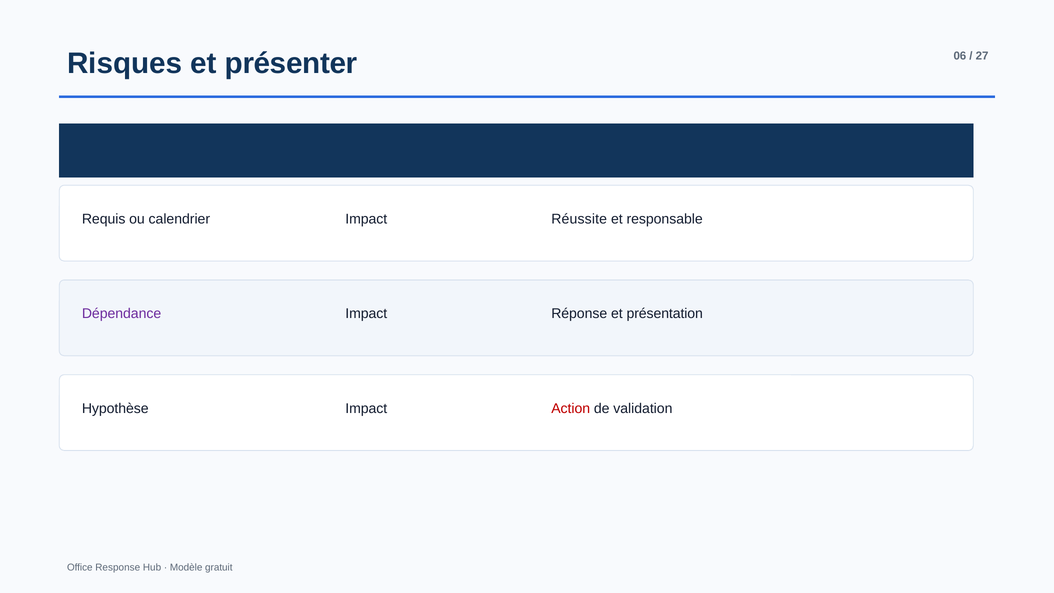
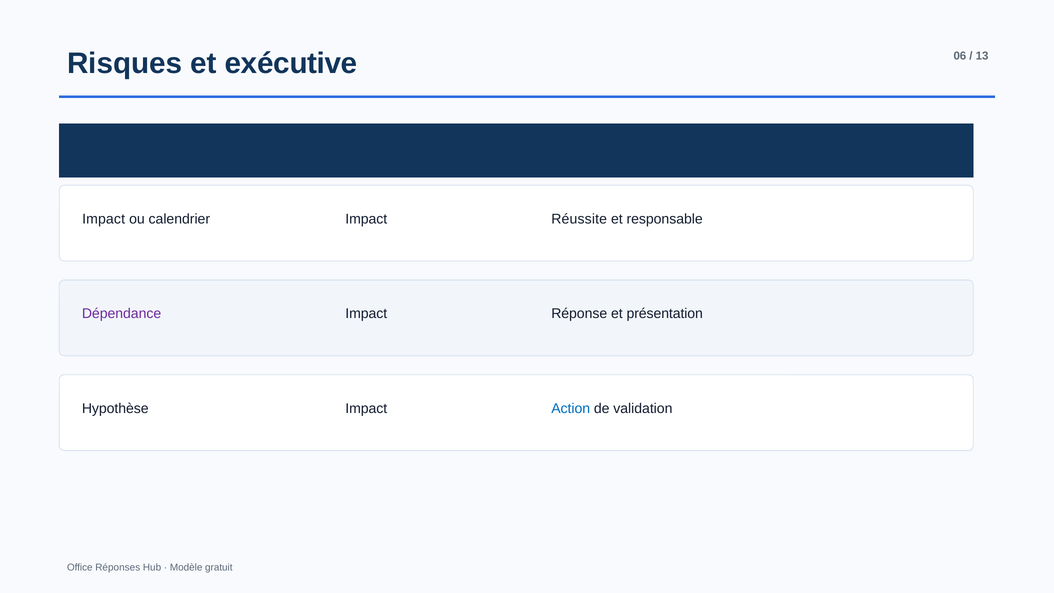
présenter: présenter -> exécutive (291, 63)
27: 27 -> 13 (982, 56)
Requis: Requis -> Impact (104, 219)
Action colour: red -> blue (571, 408)
Office Response: Response -> Réponses (118, 567)
